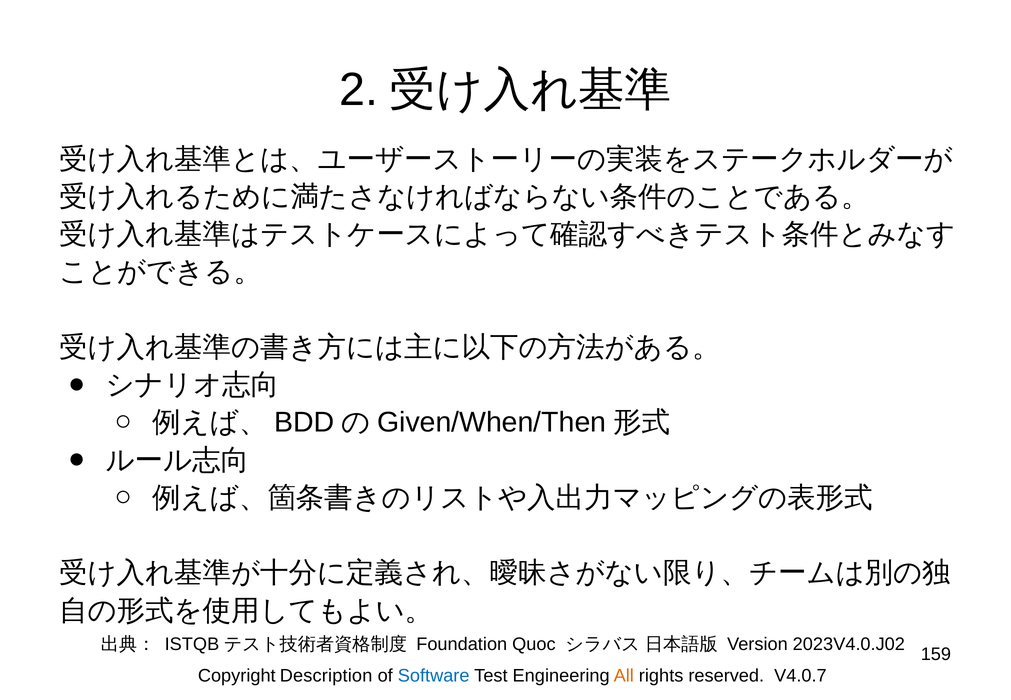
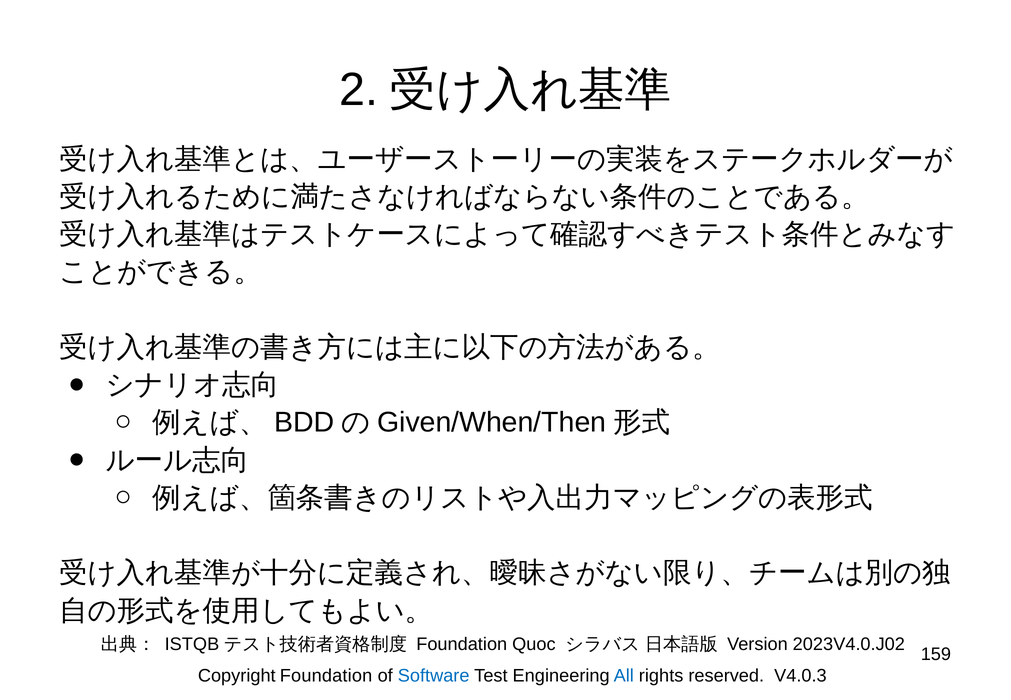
Copyright Description: Description -> Foundation (326, 675)
All colour: orange -> blue (624, 675)
V4.0.7: V4.0.7 -> V4.0.3 (800, 675)
